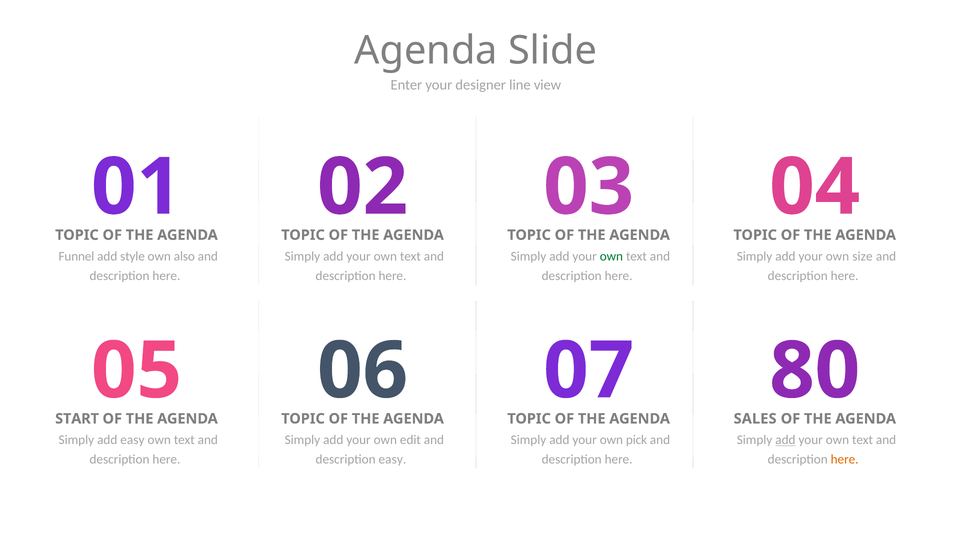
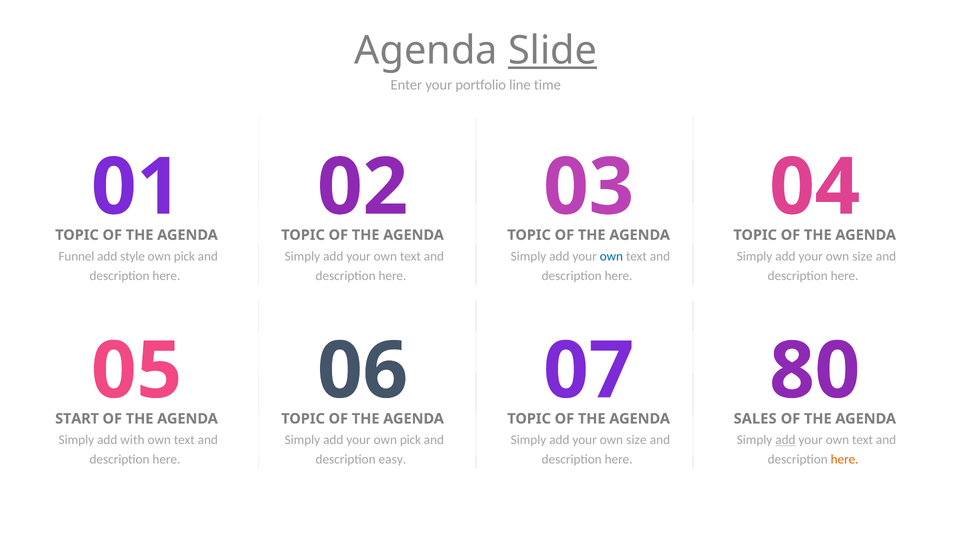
Slide underline: none -> present (553, 51)
designer: designer -> portfolio (481, 85)
view: view -> time (547, 85)
also: also -> pick (184, 256)
own colour: green -> blue (611, 256)
add easy: easy -> with (132, 440)
your own edit: edit -> pick (410, 440)
pick: pick -> size (636, 440)
